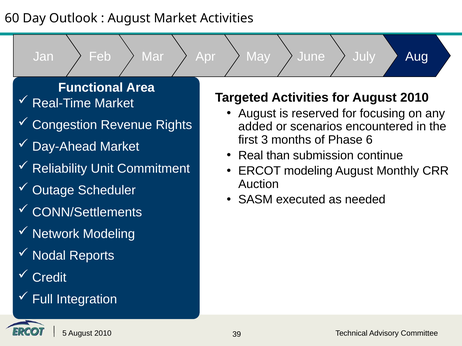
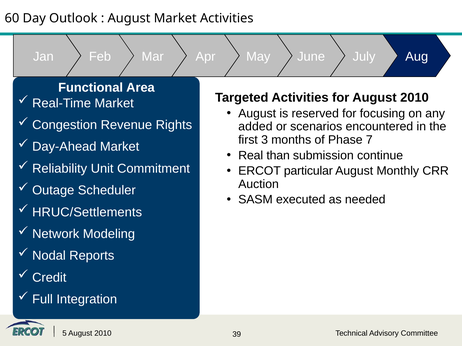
6: 6 -> 7 (369, 140)
ERCOT modeling: modeling -> particular (308, 171)
CONN/Settlements: CONN/Settlements -> HRUC/Settlements (87, 212)
